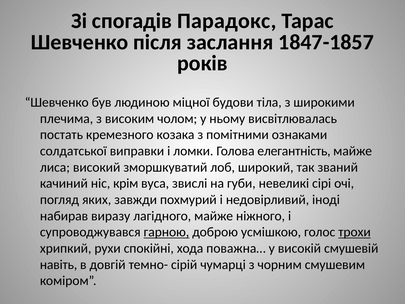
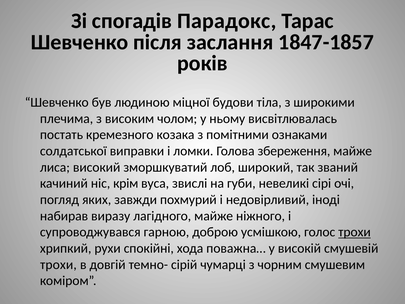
елегантність: елегантність -> збереження (294, 151)
гарною underline: present -> none (166, 232)
навіть: навіть -> трохи (58, 264)
